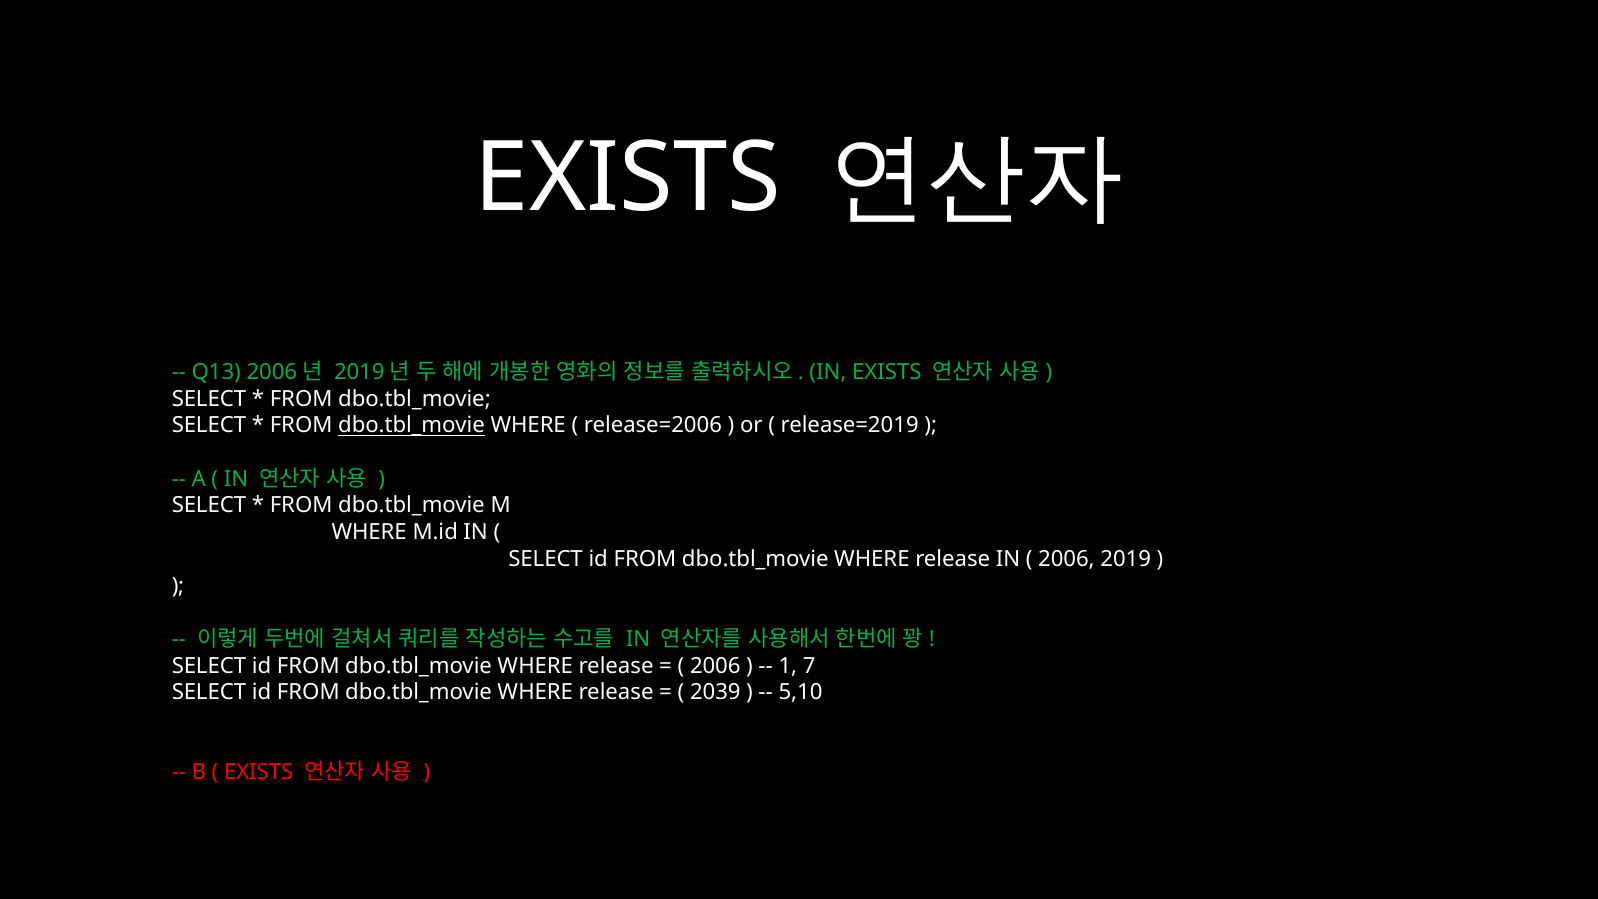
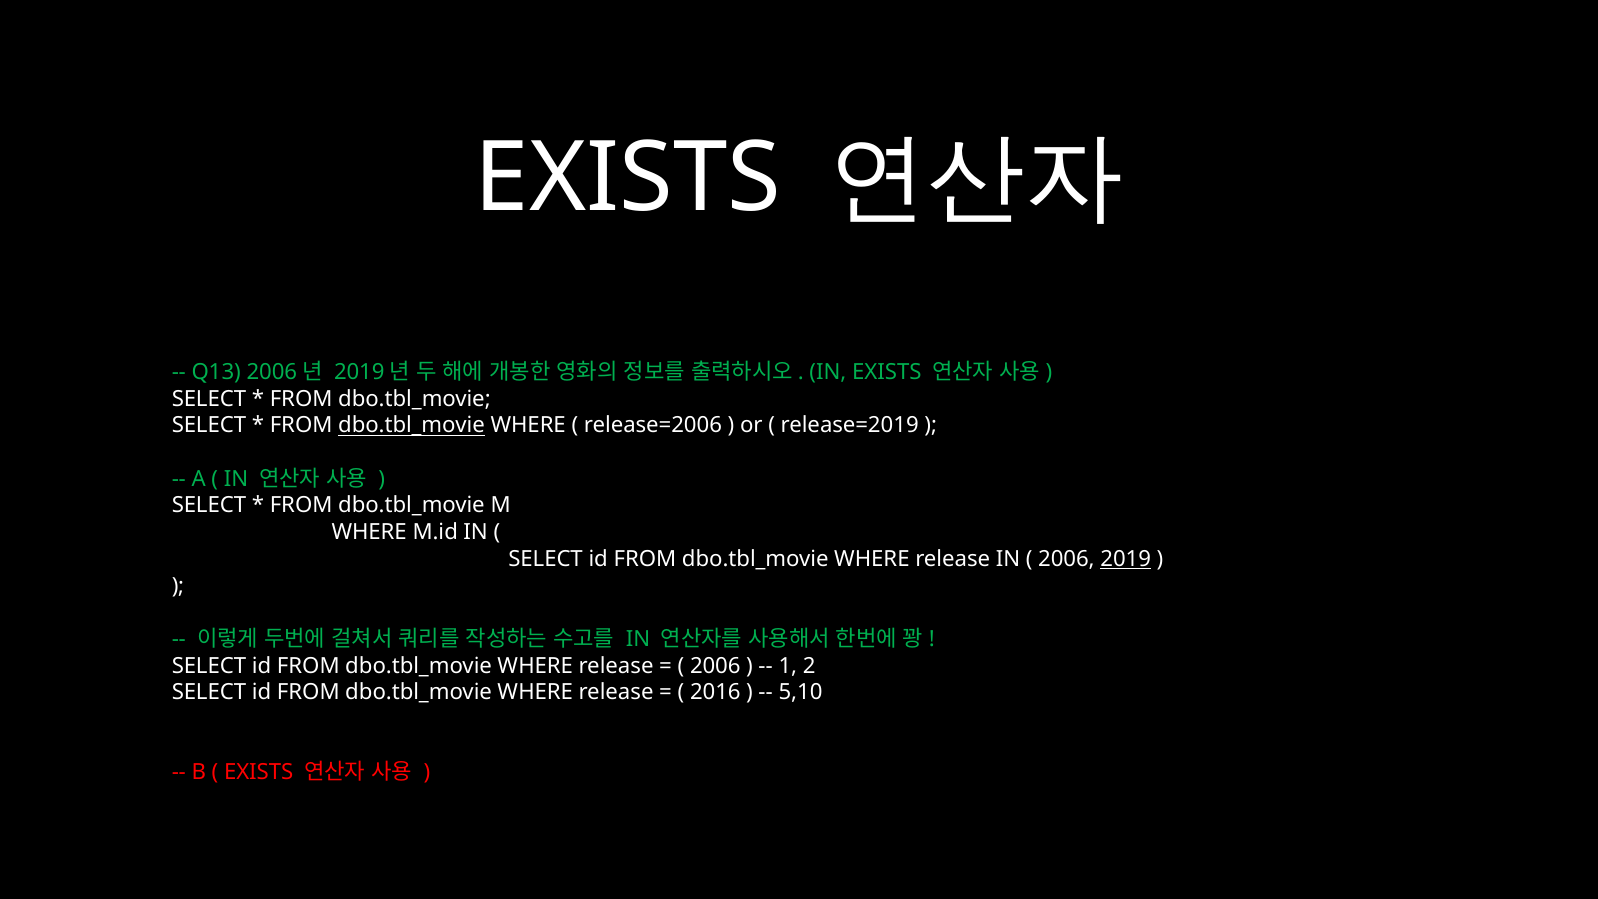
2019 underline: none -> present (1126, 559)
7: 7 -> 2 (809, 666)
2039: 2039 -> 2016 (715, 692)
